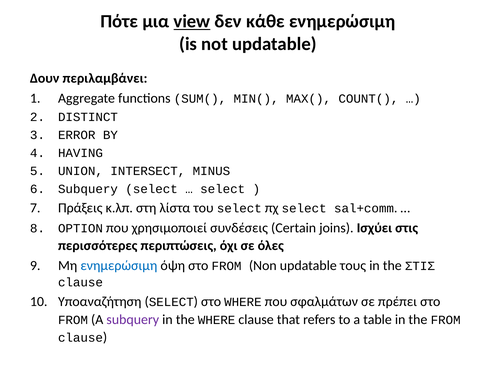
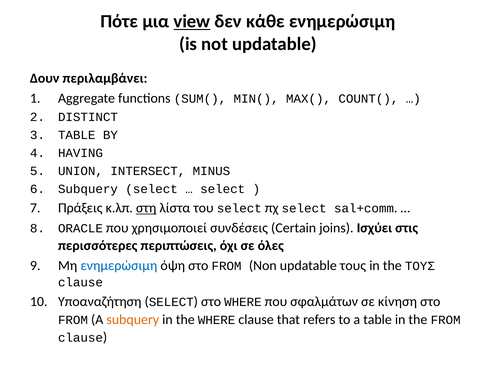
ERROR: ERROR -> TABLE (77, 135)
στη underline: none -> present (146, 208)
OPTION: OPTION -> ORACLE (80, 228)
the ΣΤΙΣ: ΣΤΙΣ -> ΤΟΥΣ (420, 266)
πρέπει: πρέπει -> κίνηση (397, 302)
subquery colour: purple -> orange (133, 320)
